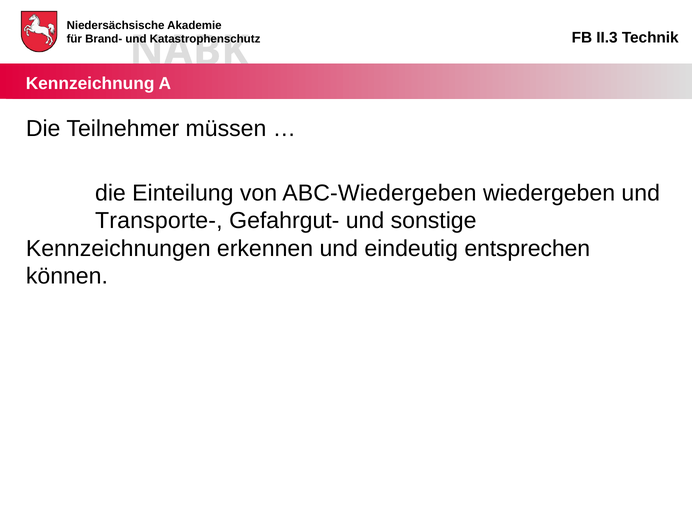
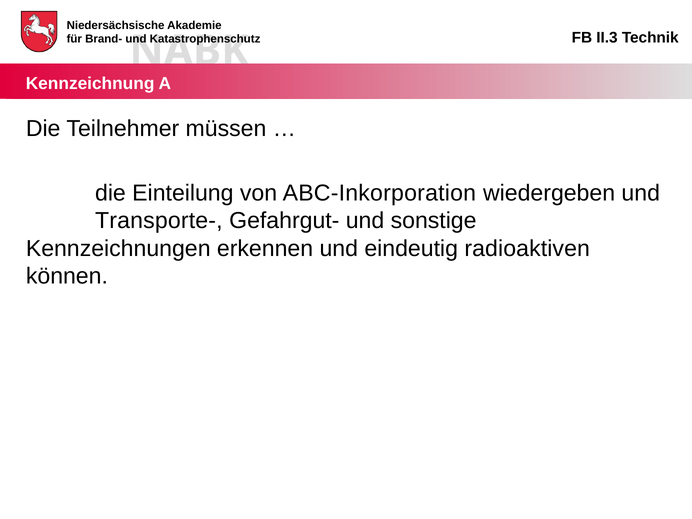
ABC-Wiedergeben: ABC-Wiedergeben -> ABC-Inkorporation (379, 193)
entsprechen: entsprechen -> radioaktiven (527, 249)
